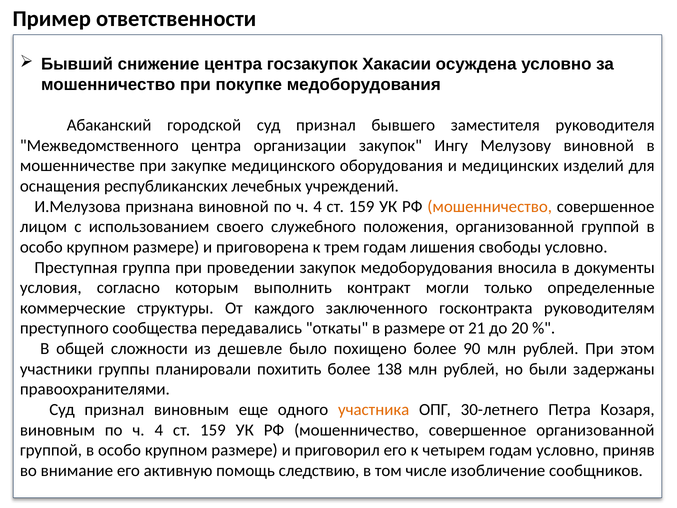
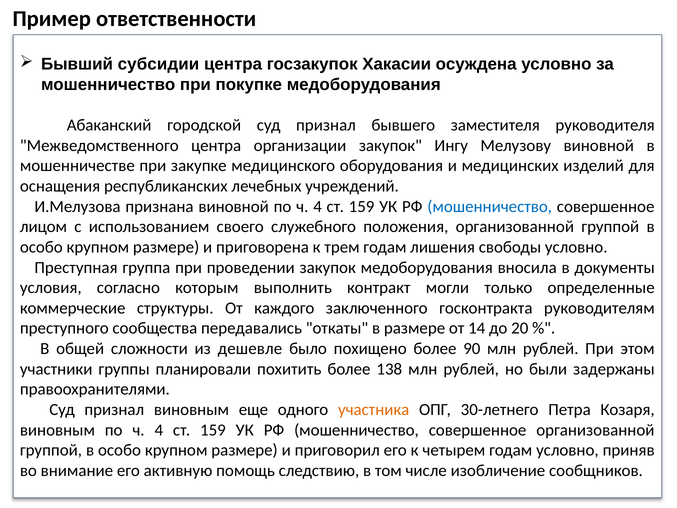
снижение: снижение -> субсидии (158, 64)
мошенничество colour: orange -> blue (490, 206)
21: 21 -> 14 (477, 328)
